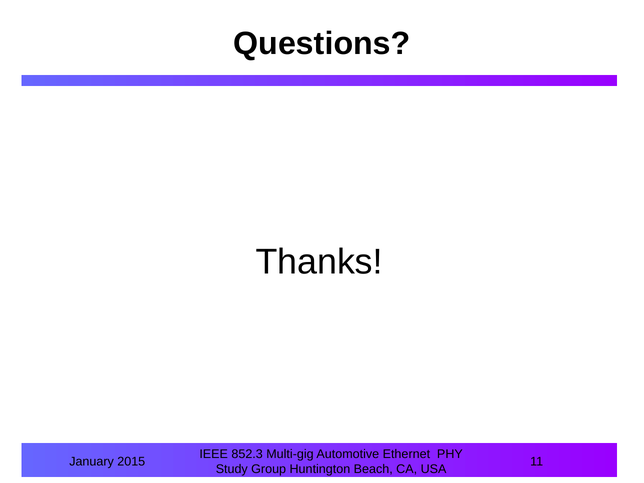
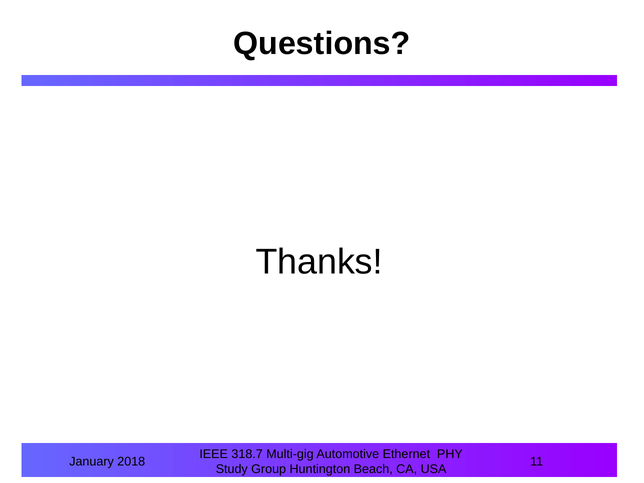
852.3: 852.3 -> 318.7 (247, 454)
2015: 2015 -> 2018 (131, 461)
